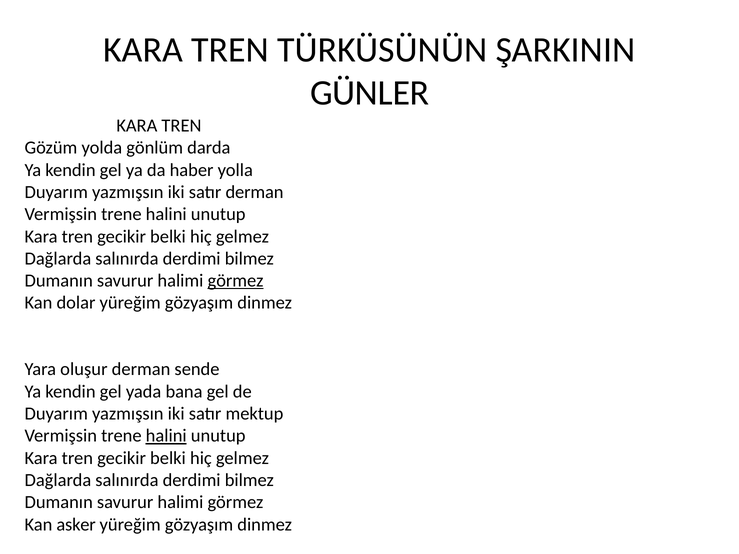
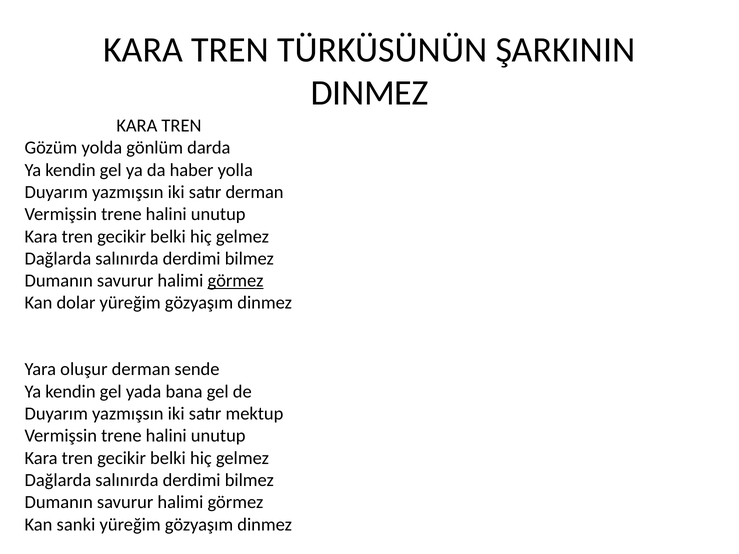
GÜNLER: GÜNLER -> DINMEZ (370, 93)
halini underline: present -> none (166, 436)
asker: asker -> sanki (76, 525)
